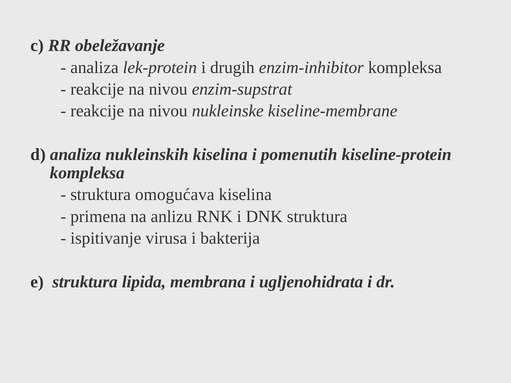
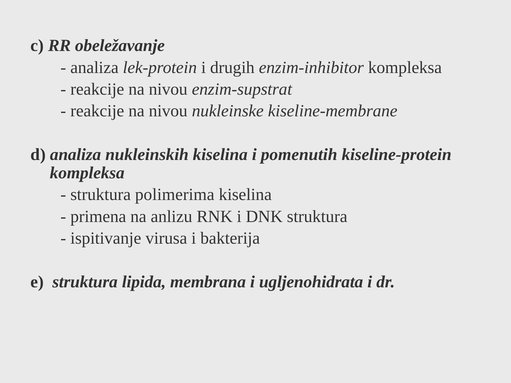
omogućava: omogućava -> polimerima (175, 195)
